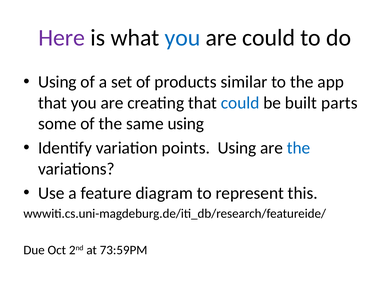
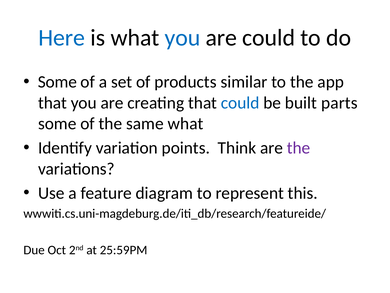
Here colour: purple -> blue (62, 38)
Using: Using -> Some (57, 82)
same using: using -> what (186, 123)
points Using: Using -> Think (237, 148)
the colour: blue -> purple (299, 148)
73:59PM: 73:59PM -> 25:59PM (124, 250)
